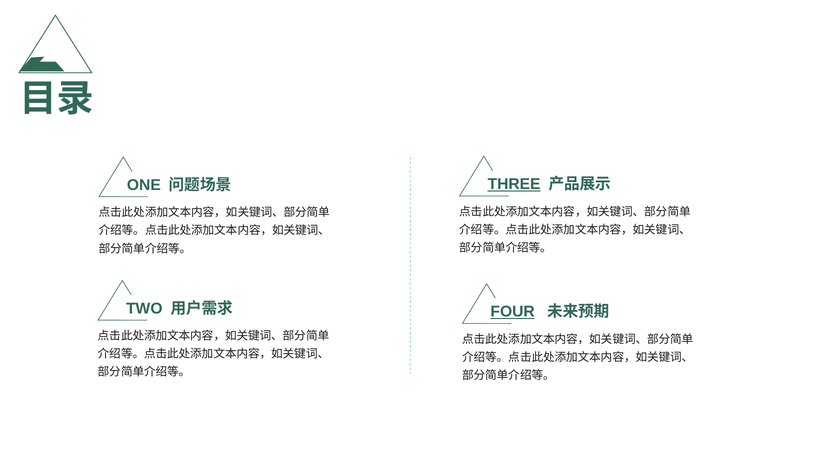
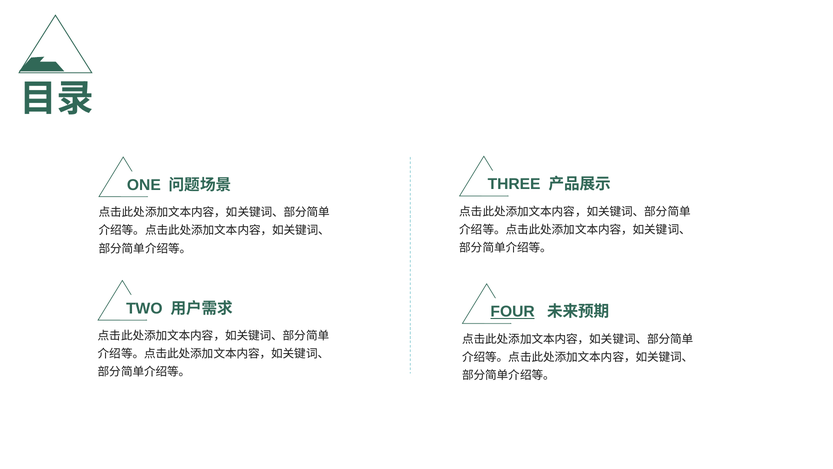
THREE underline: present -> none (514, 184)
